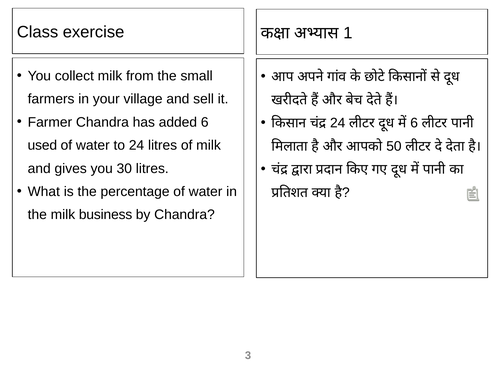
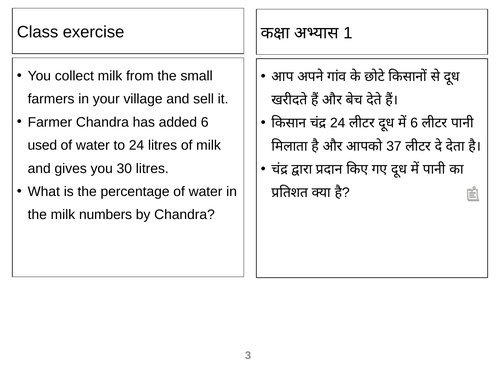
50: 50 -> 37 (394, 146)
business: business -> numbers (106, 215)
